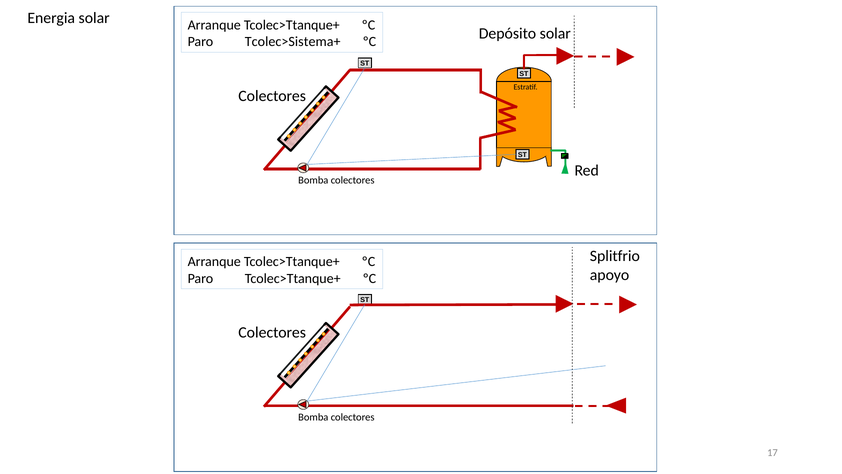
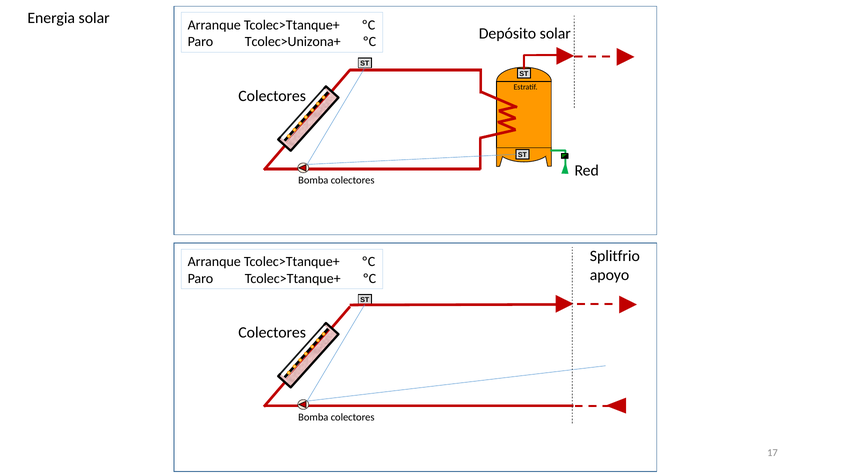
Tcolec>Sistema+: Tcolec>Sistema+ -> Tcolec>Unizona+ (293, 42)
